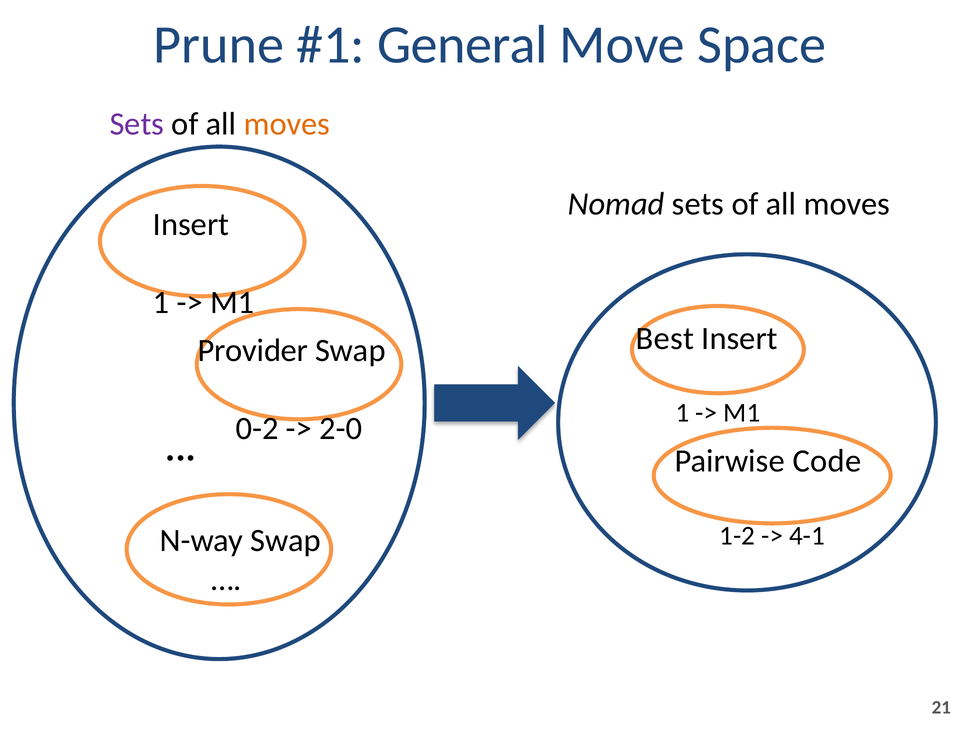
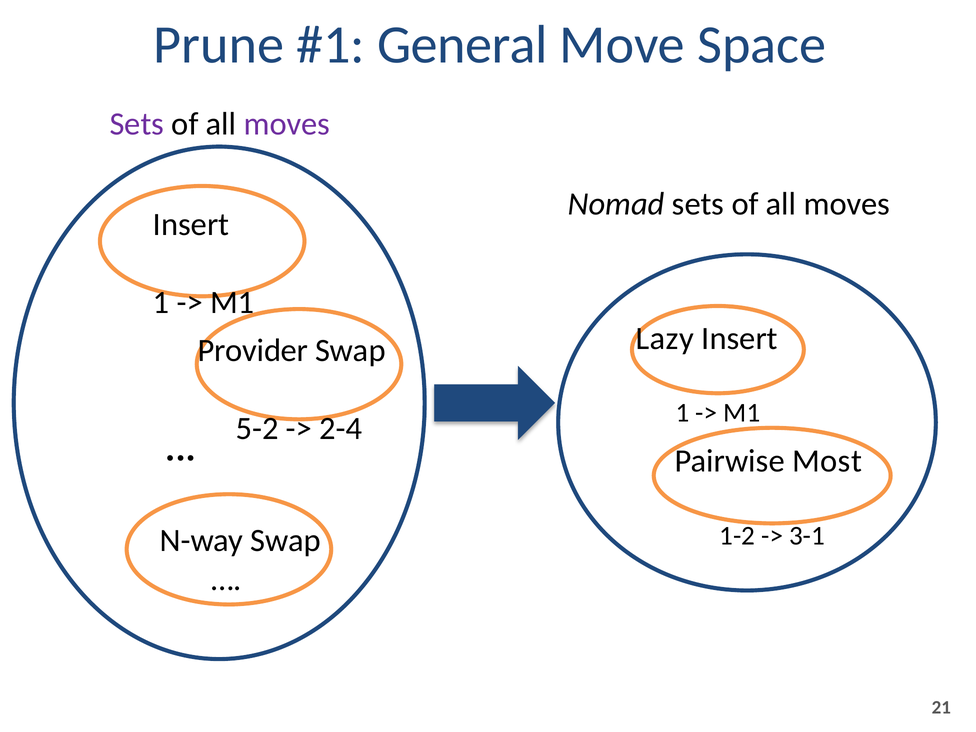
moves colour: orange -> purple (287, 124)
Best: Best -> Lazy (665, 339)
0-2: 0-2 -> 5-2 (257, 428)
2-0: 2-0 -> 2-4 (341, 428)
Code: Code -> Most (827, 461)
4-1: 4-1 -> 3-1 (807, 536)
